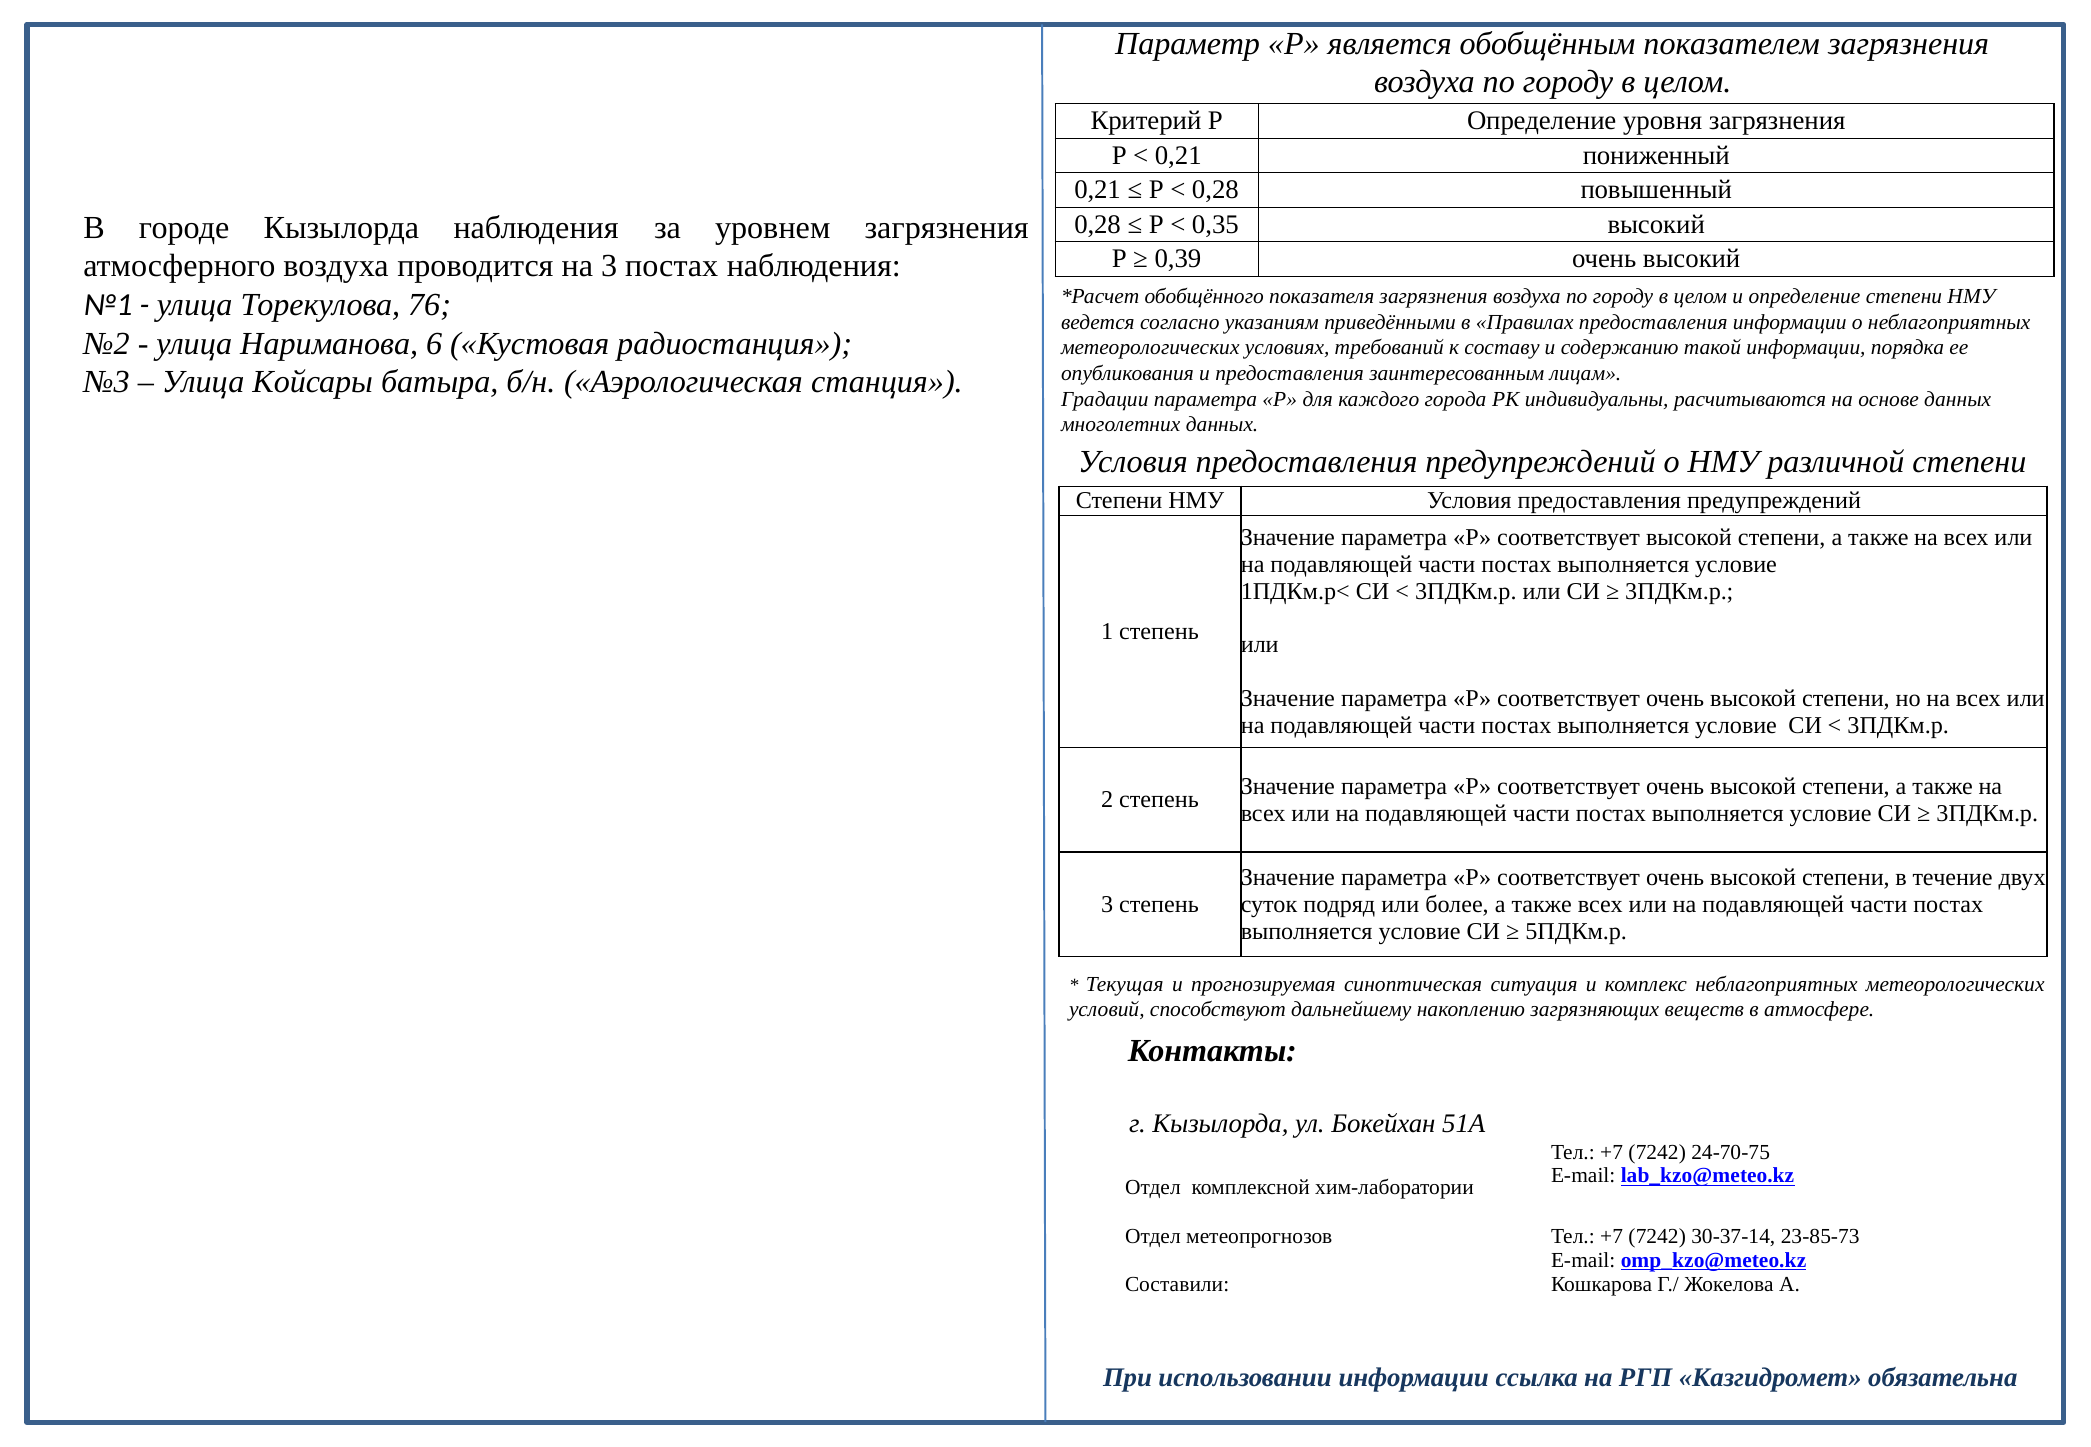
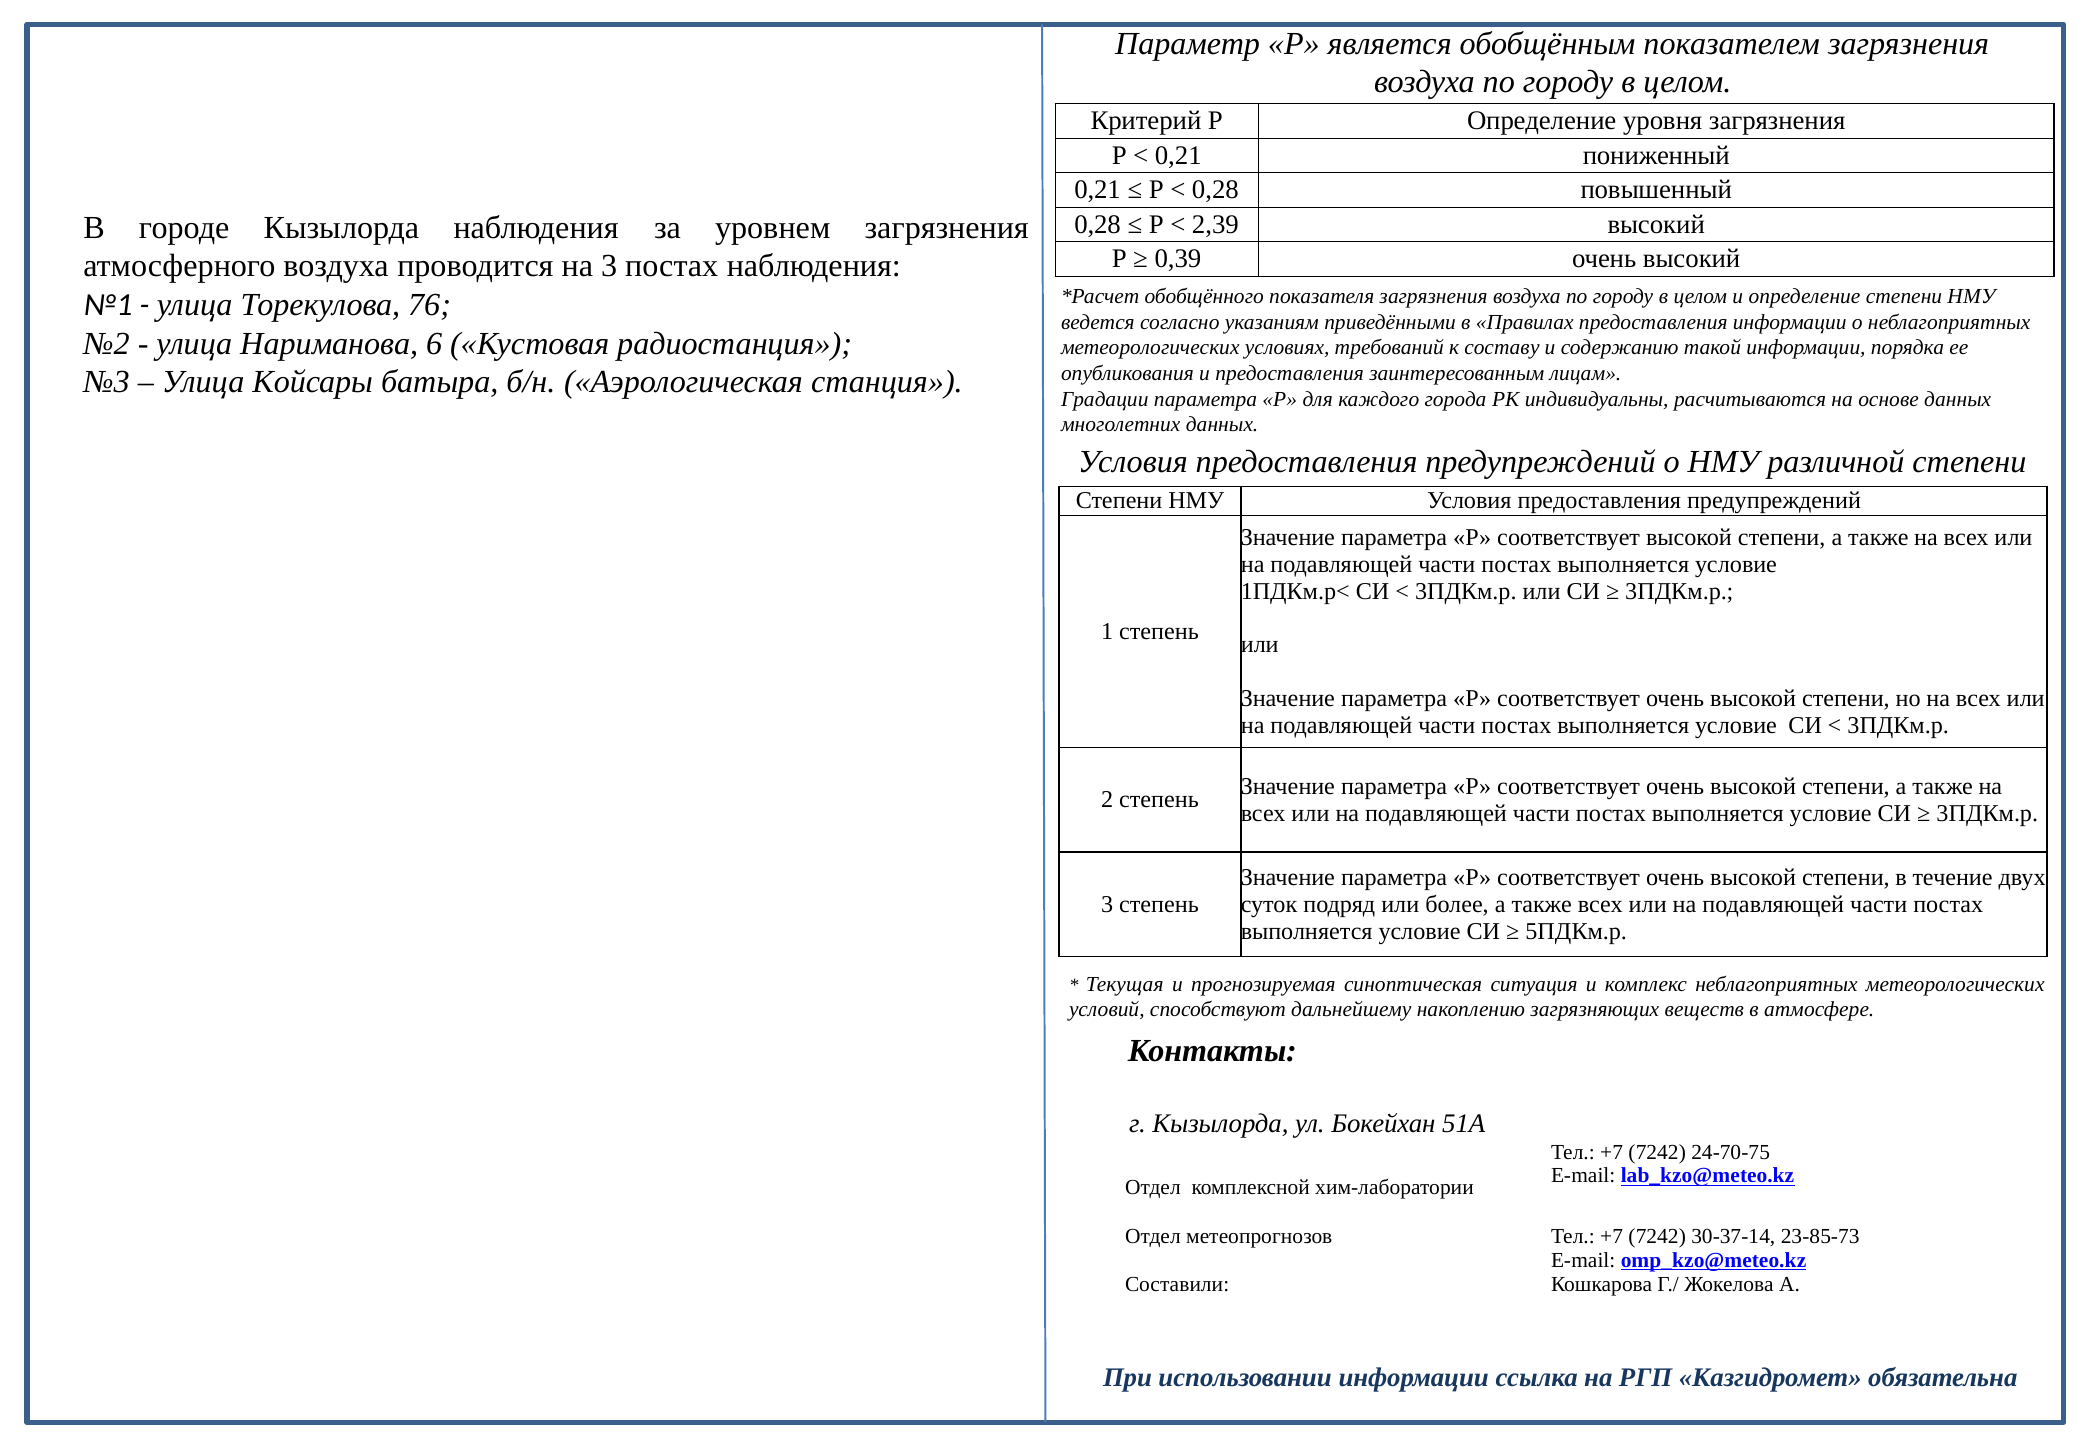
0,35: 0,35 -> 2,39 (1215, 224)
